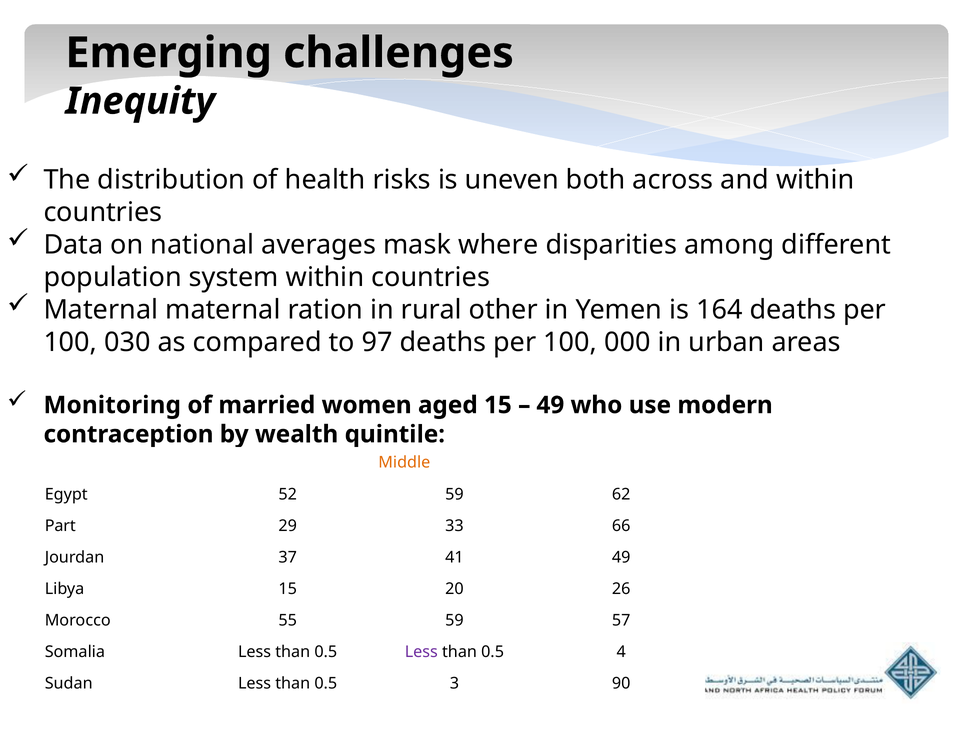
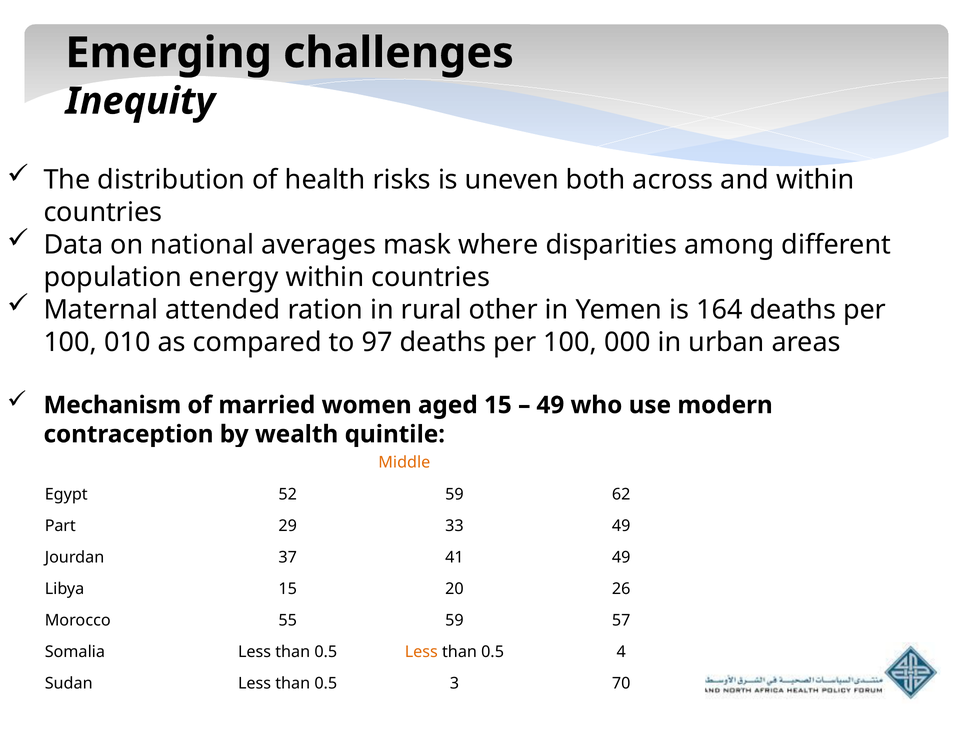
system: system -> energy (234, 277)
Maternal maternal: maternal -> attended (223, 310)
030: 030 -> 010 (127, 342)
Monitoring: Monitoring -> Mechanism (112, 405)
33 66: 66 -> 49 (621, 526)
Less colour: purple -> orange (421, 652)
90: 90 -> 70 (621, 684)
